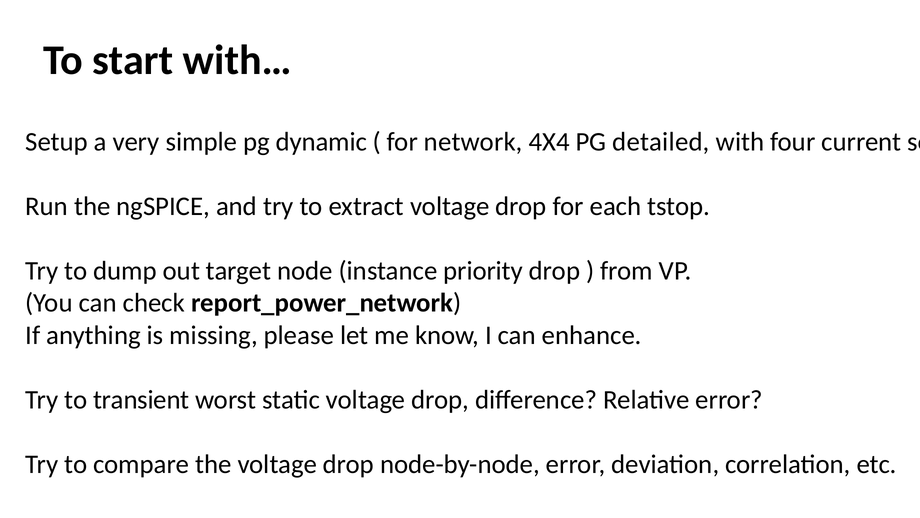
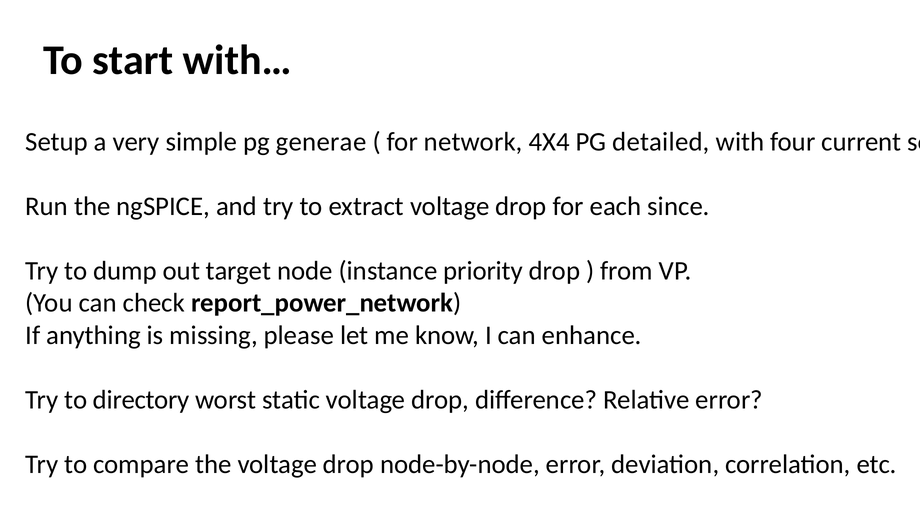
dynamic: dynamic -> generae (321, 142)
tstop: tstop -> since (678, 206)
transient: transient -> directory (141, 399)
